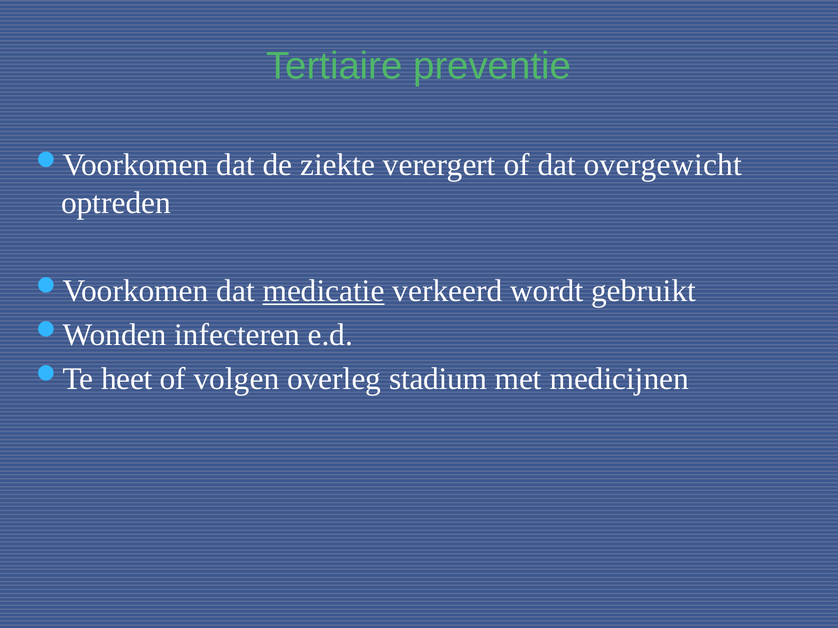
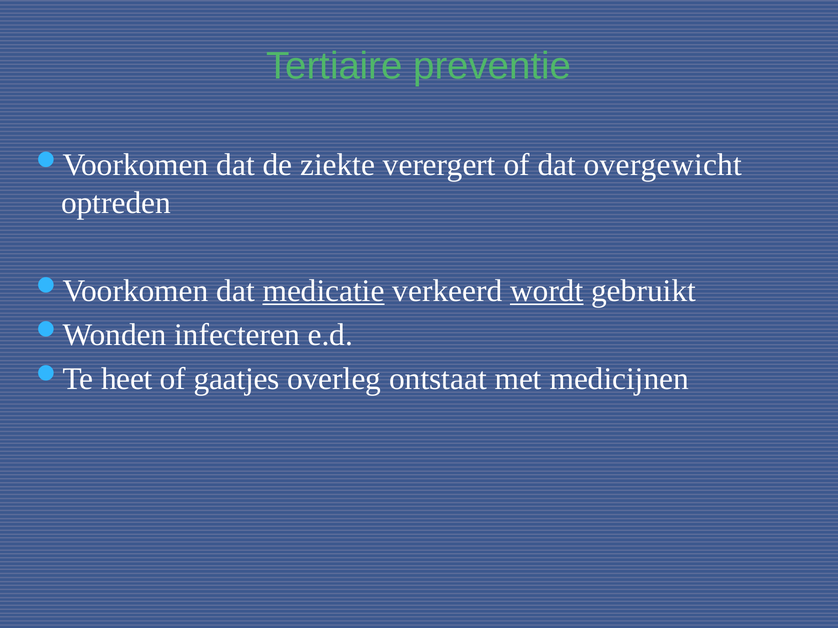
wordt underline: none -> present (547, 291)
volgen: volgen -> gaatjes (237, 379)
stadium: stadium -> ontstaat (438, 379)
